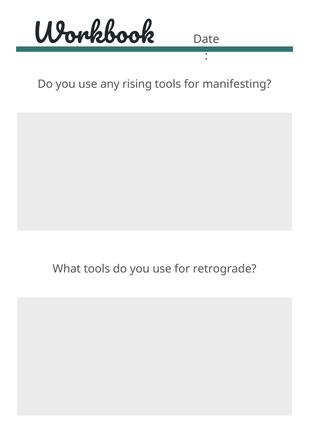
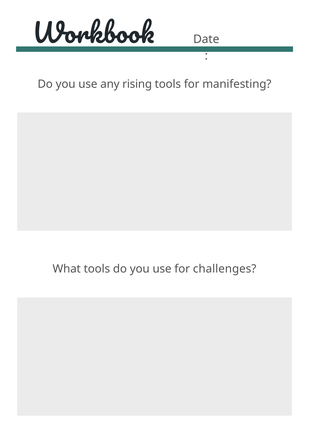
retrograde: retrograde -> challenges (225, 269)
